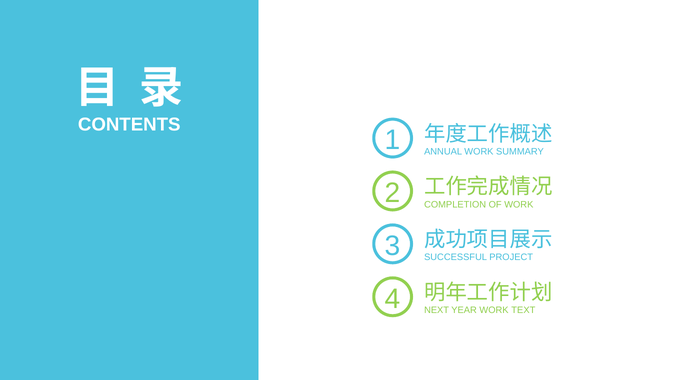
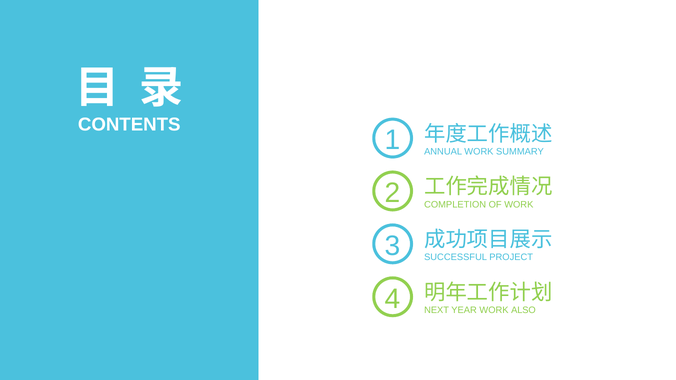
TEXT: TEXT -> ALSO (523, 310)
